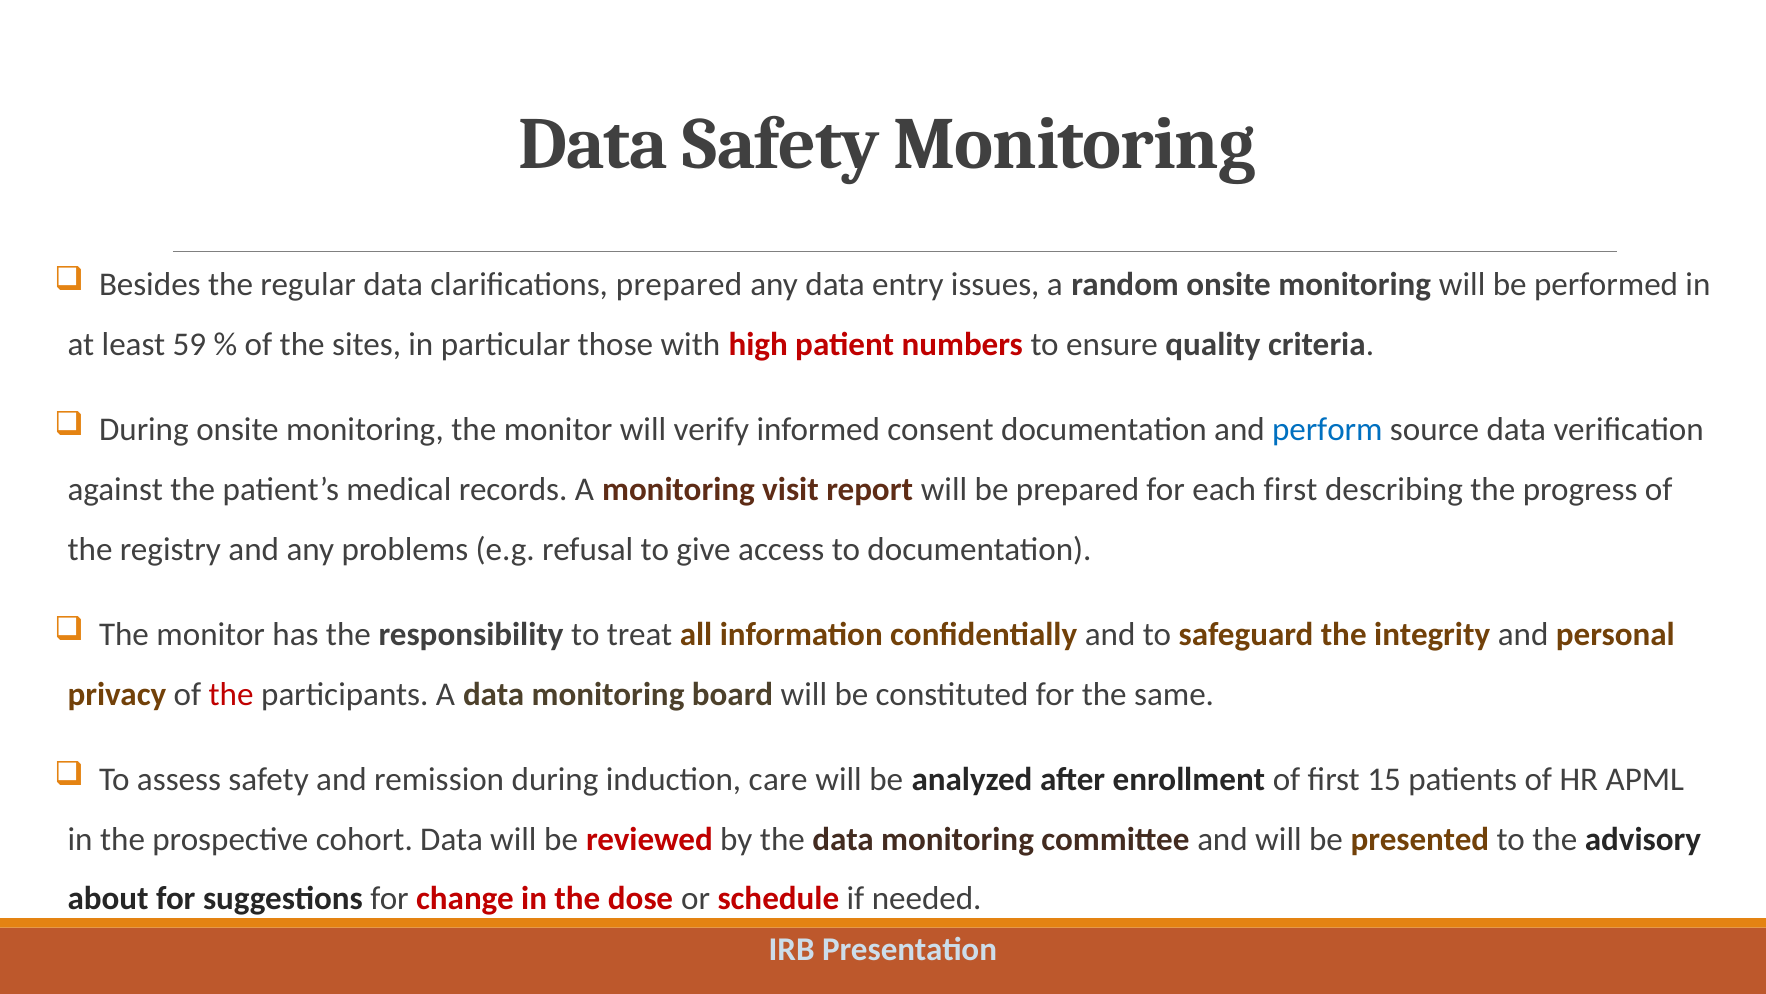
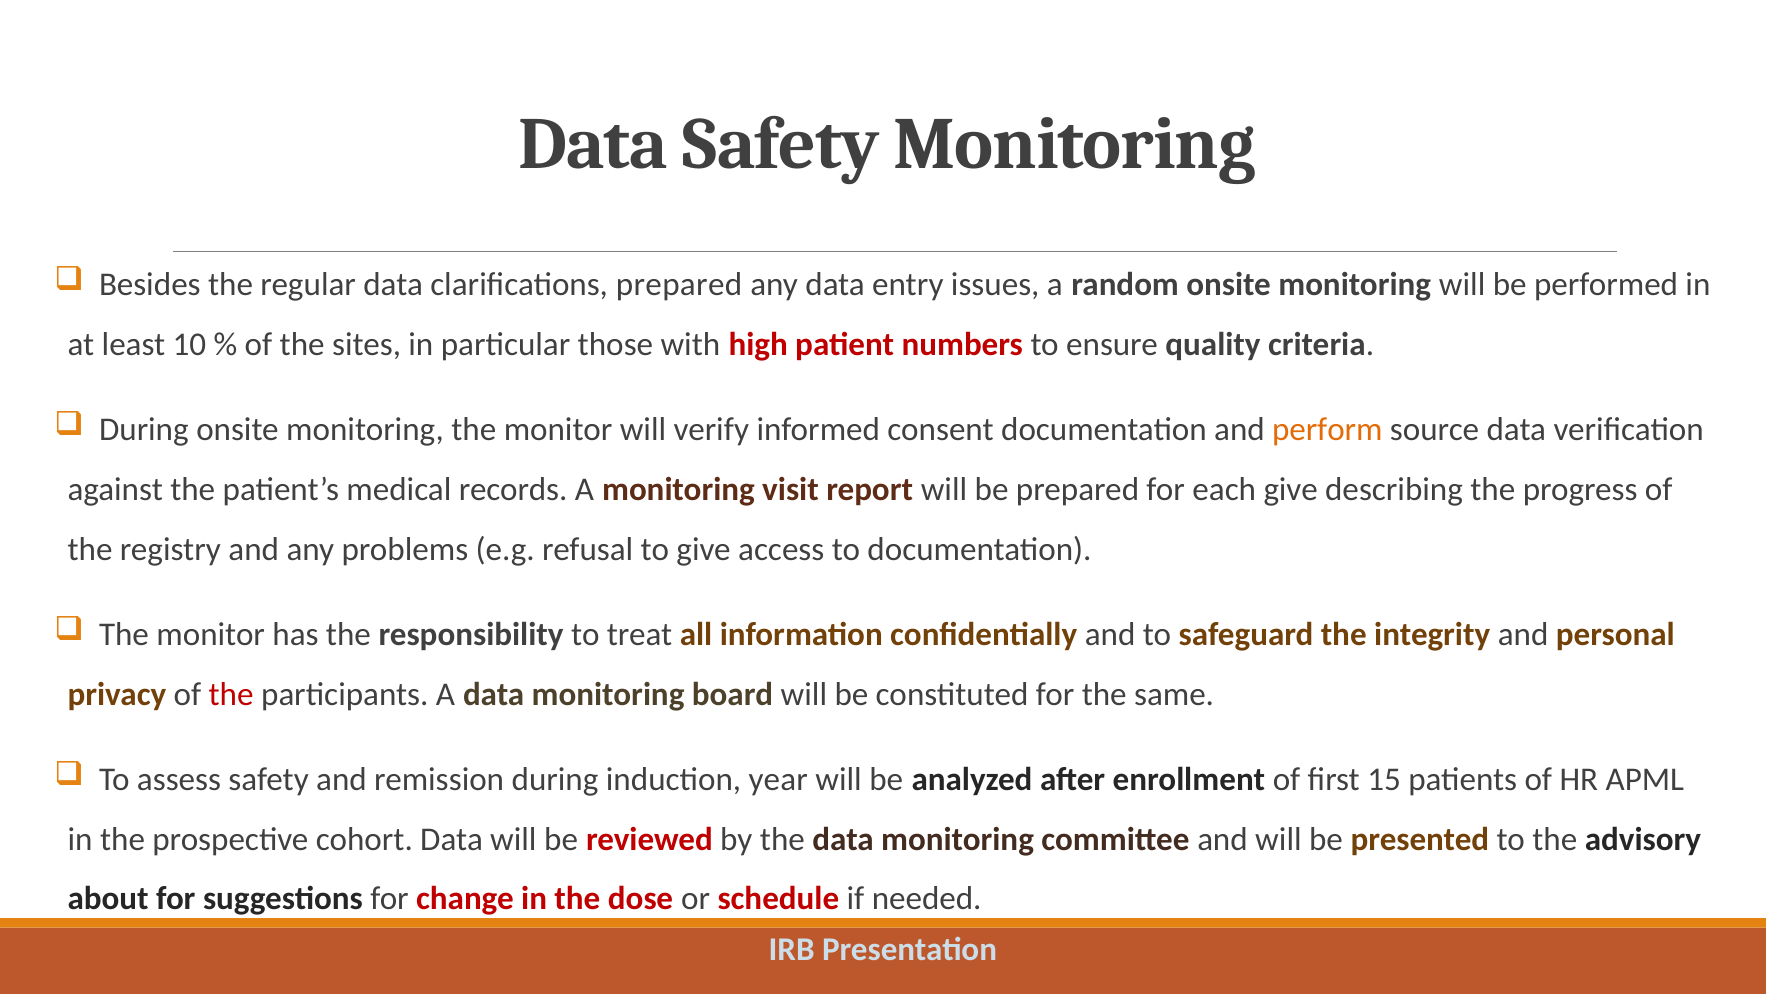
59: 59 -> 10 (189, 344)
perform colour: blue -> orange (1327, 430)
each first: first -> give (1291, 489)
care: care -> year (778, 779)
